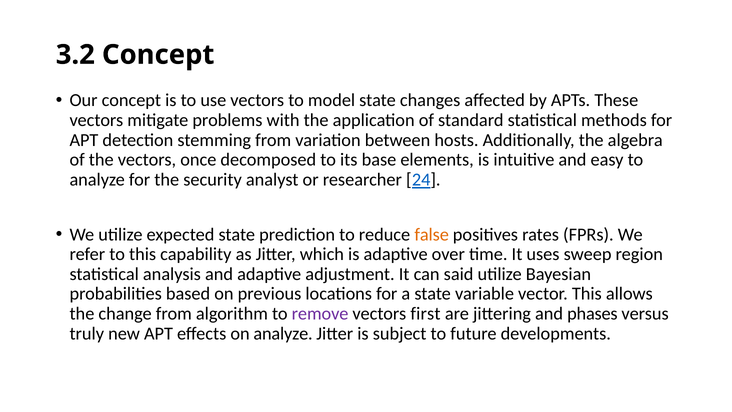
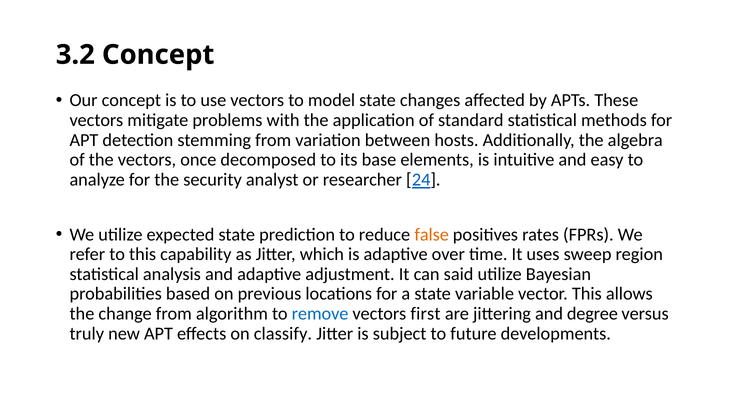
remove colour: purple -> blue (320, 314)
phases: phases -> degree (592, 314)
on analyze: analyze -> classify (283, 333)
